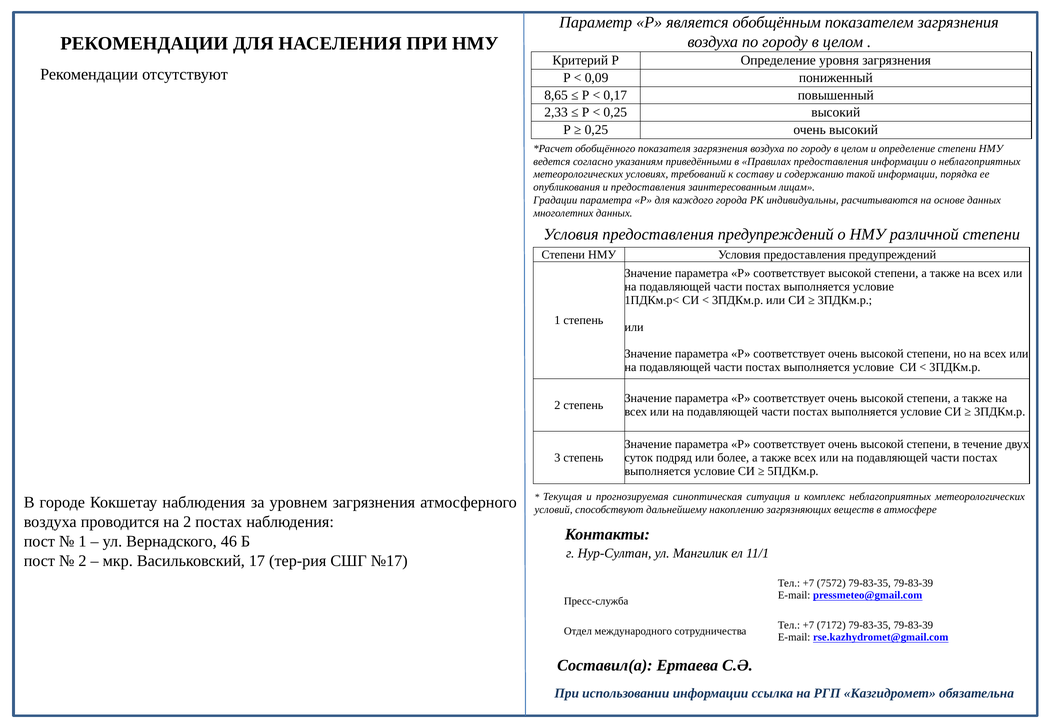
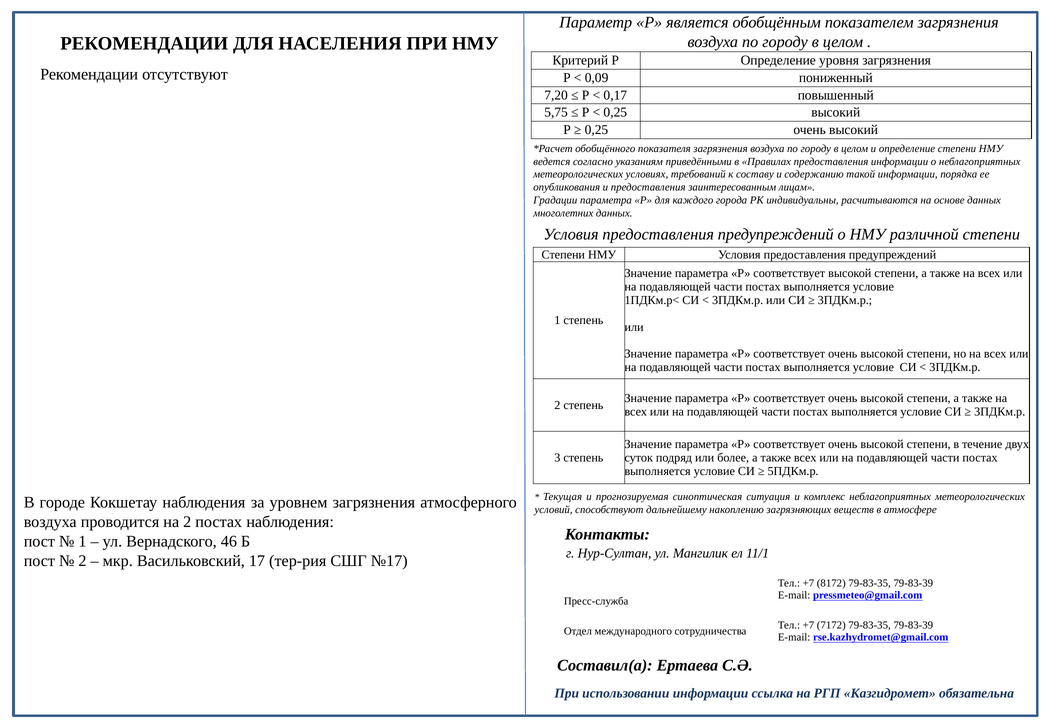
8,65: 8,65 -> 7,20 (556, 95)
2,33: 2,33 -> 5,75 (556, 112)
7572: 7572 -> 8172 (831, 583)
